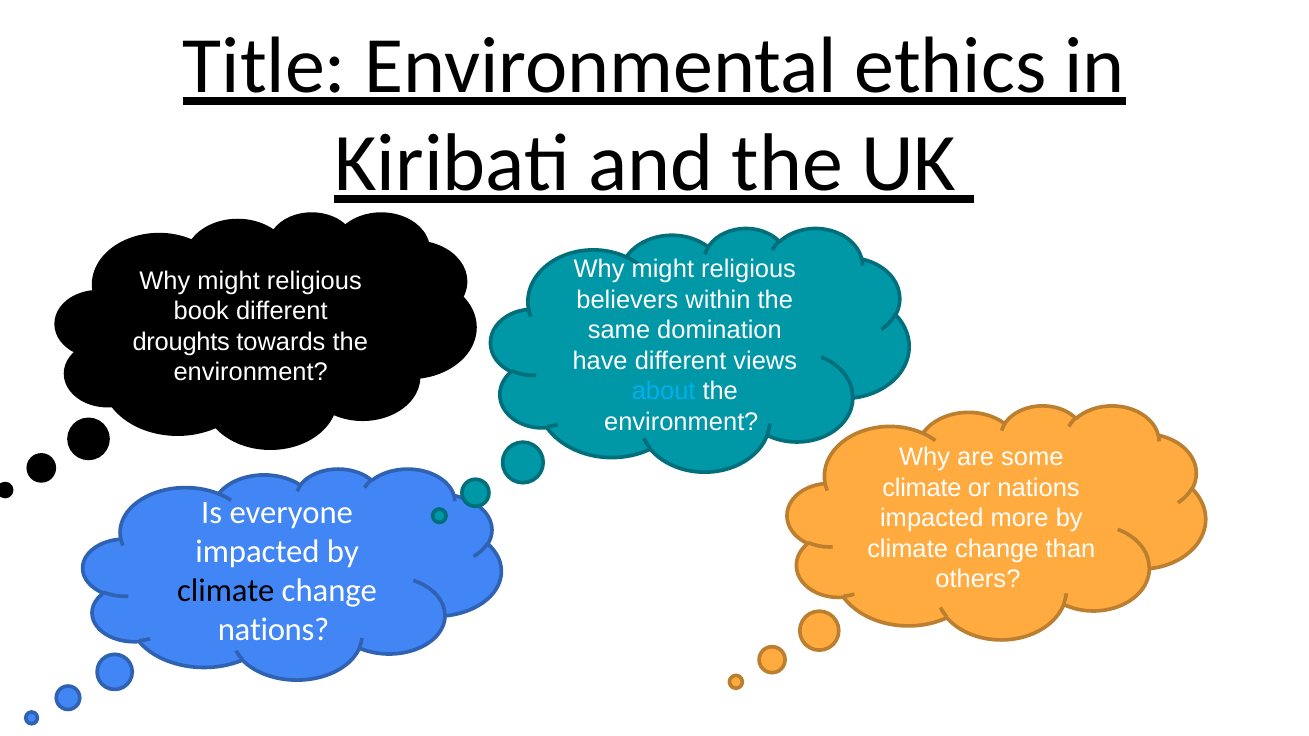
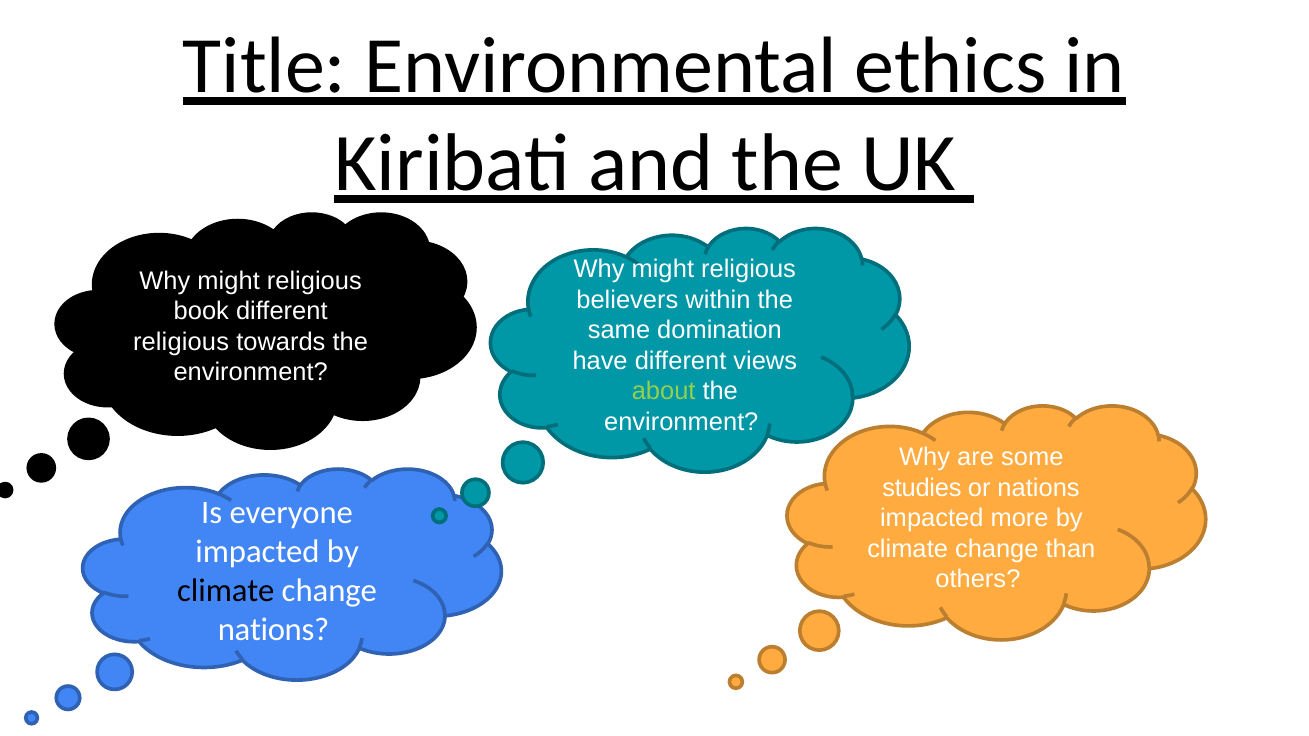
droughts: droughts -> religious (181, 342)
about colour: light blue -> light green (664, 392)
climate: climate -> studies (922, 488)
